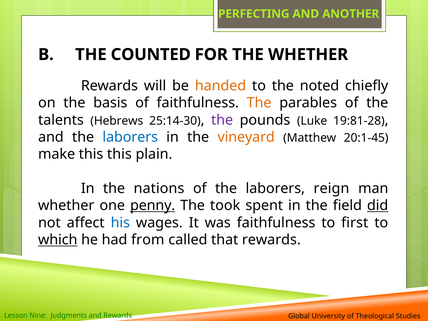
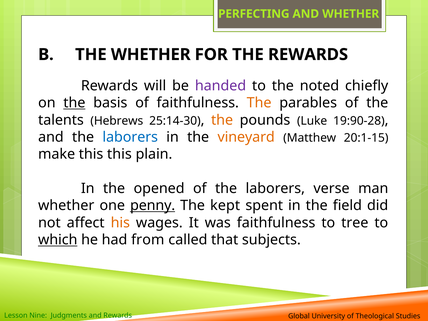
AND ANOTHER: ANOTHER -> WHETHER (351, 14)
THE COUNTED: COUNTED -> WHETHER (151, 55)
THE WHETHER: WHETHER -> REWARDS (308, 55)
handed colour: orange -> purple (221, 86)
the underline: none -> present (74, 103)
the colour: purple -> orange (222, 120)
19:81-28: 19:81-28 -> 19:90-28 (359, 121)
20:1-45: 20:1-45 -> 20:1-15 (366, 138)
nations: nations -> opened (159, 188)
reign: reign -> verse (332, 188)
took: took -> kept (225, 206)
did underline: present -> none (378, 206)
his colour: blue -> orange (120, 223)
first: first -> tree (355, 223)
that rewards: rewards -> subjects (271, 240)
